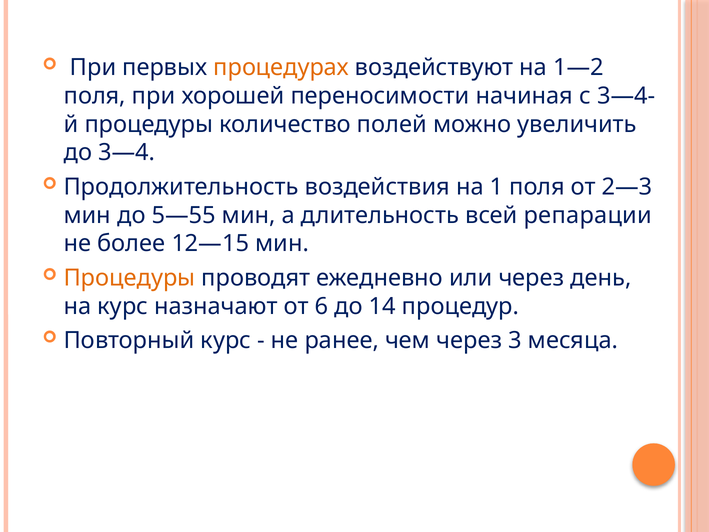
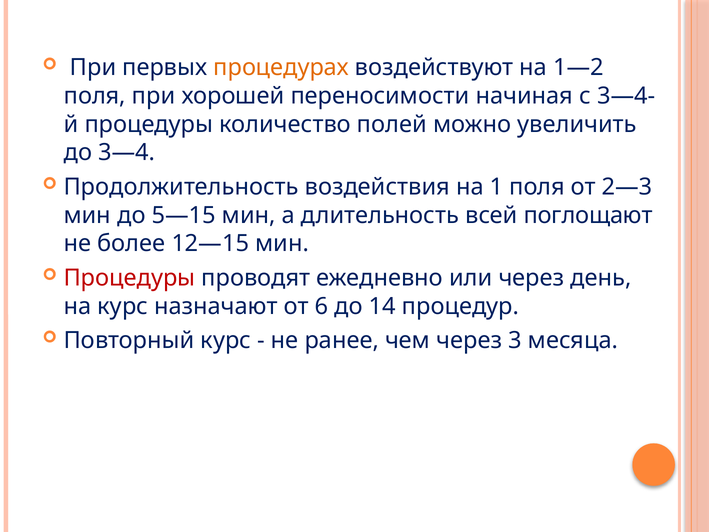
5—55: 5—55 -> 5—15 (184, 215)
репарации: репарации -> поглощают (588, 215)
Процедуры colour: orange -> red (130, 278)
